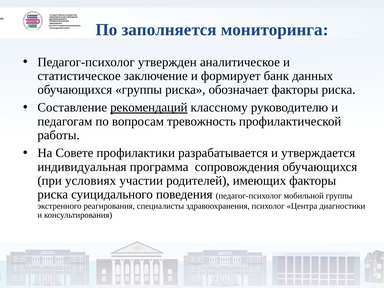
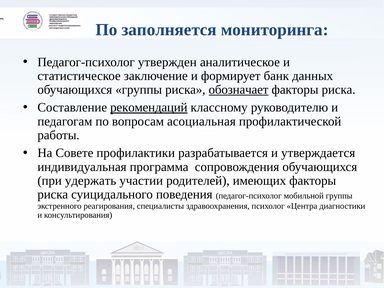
обозначает underline: none -> present (239, 90)
тревожность: тревожность -> асоциальная (201, 121)
условиях: условиях -> удержать (91, 181)
